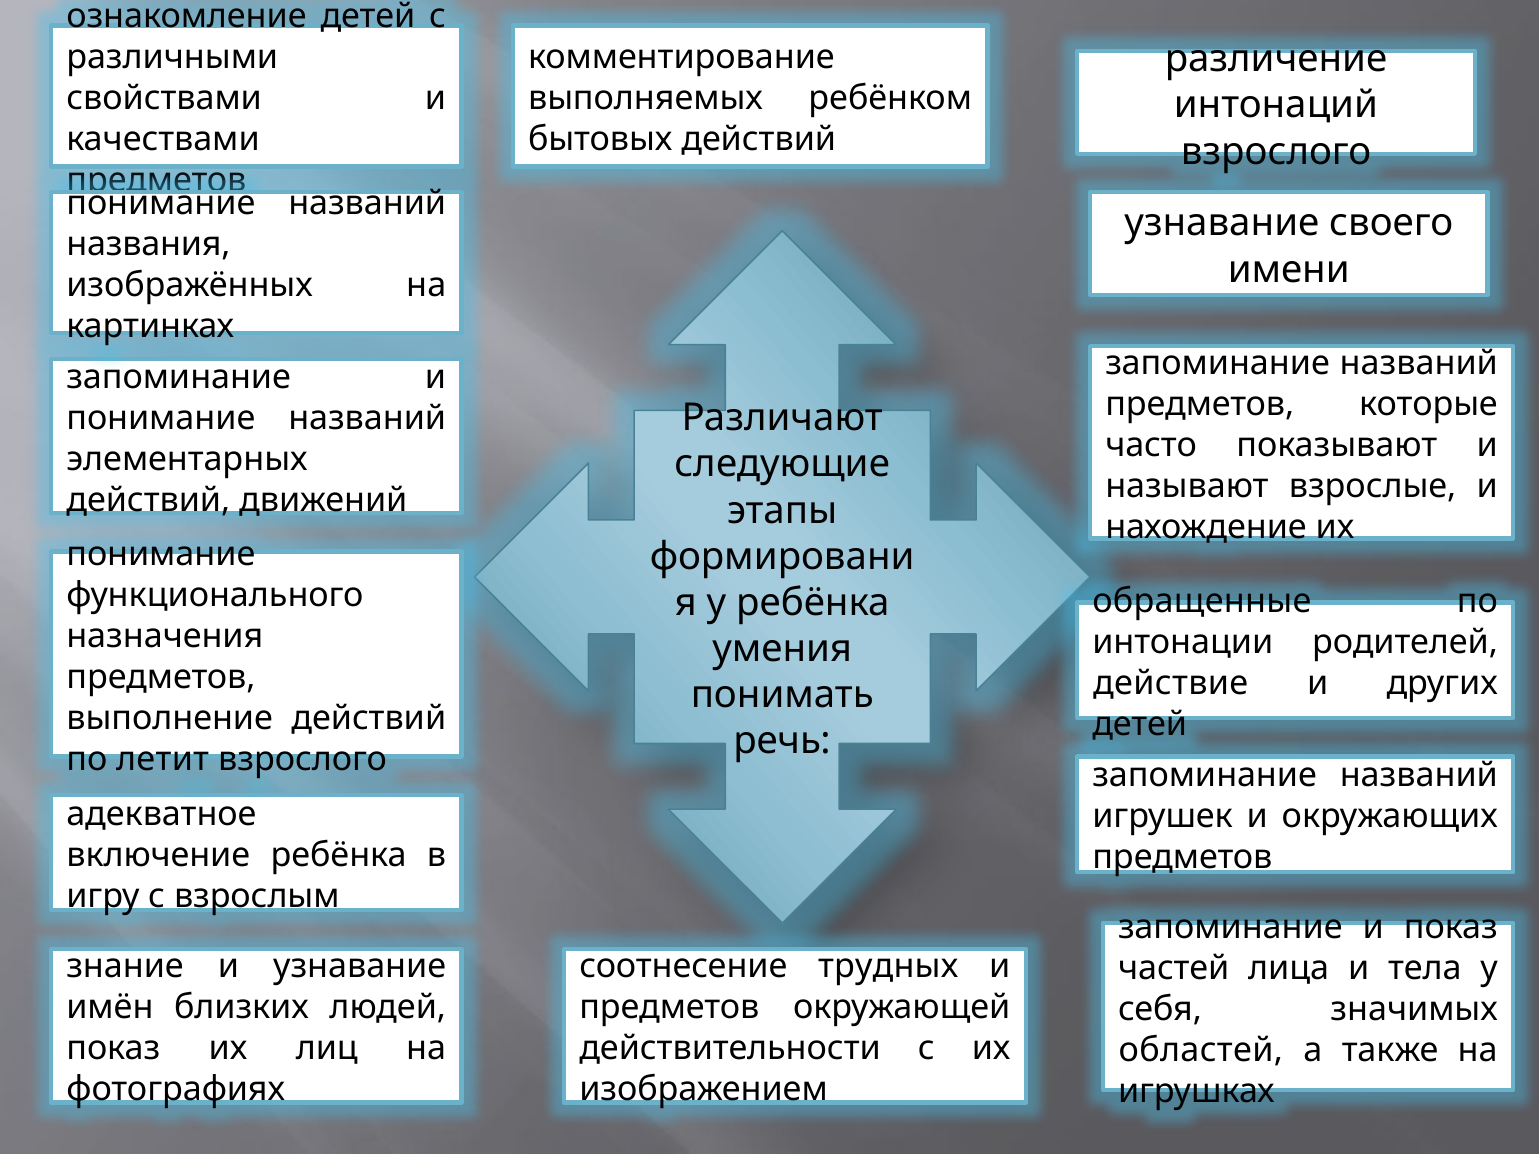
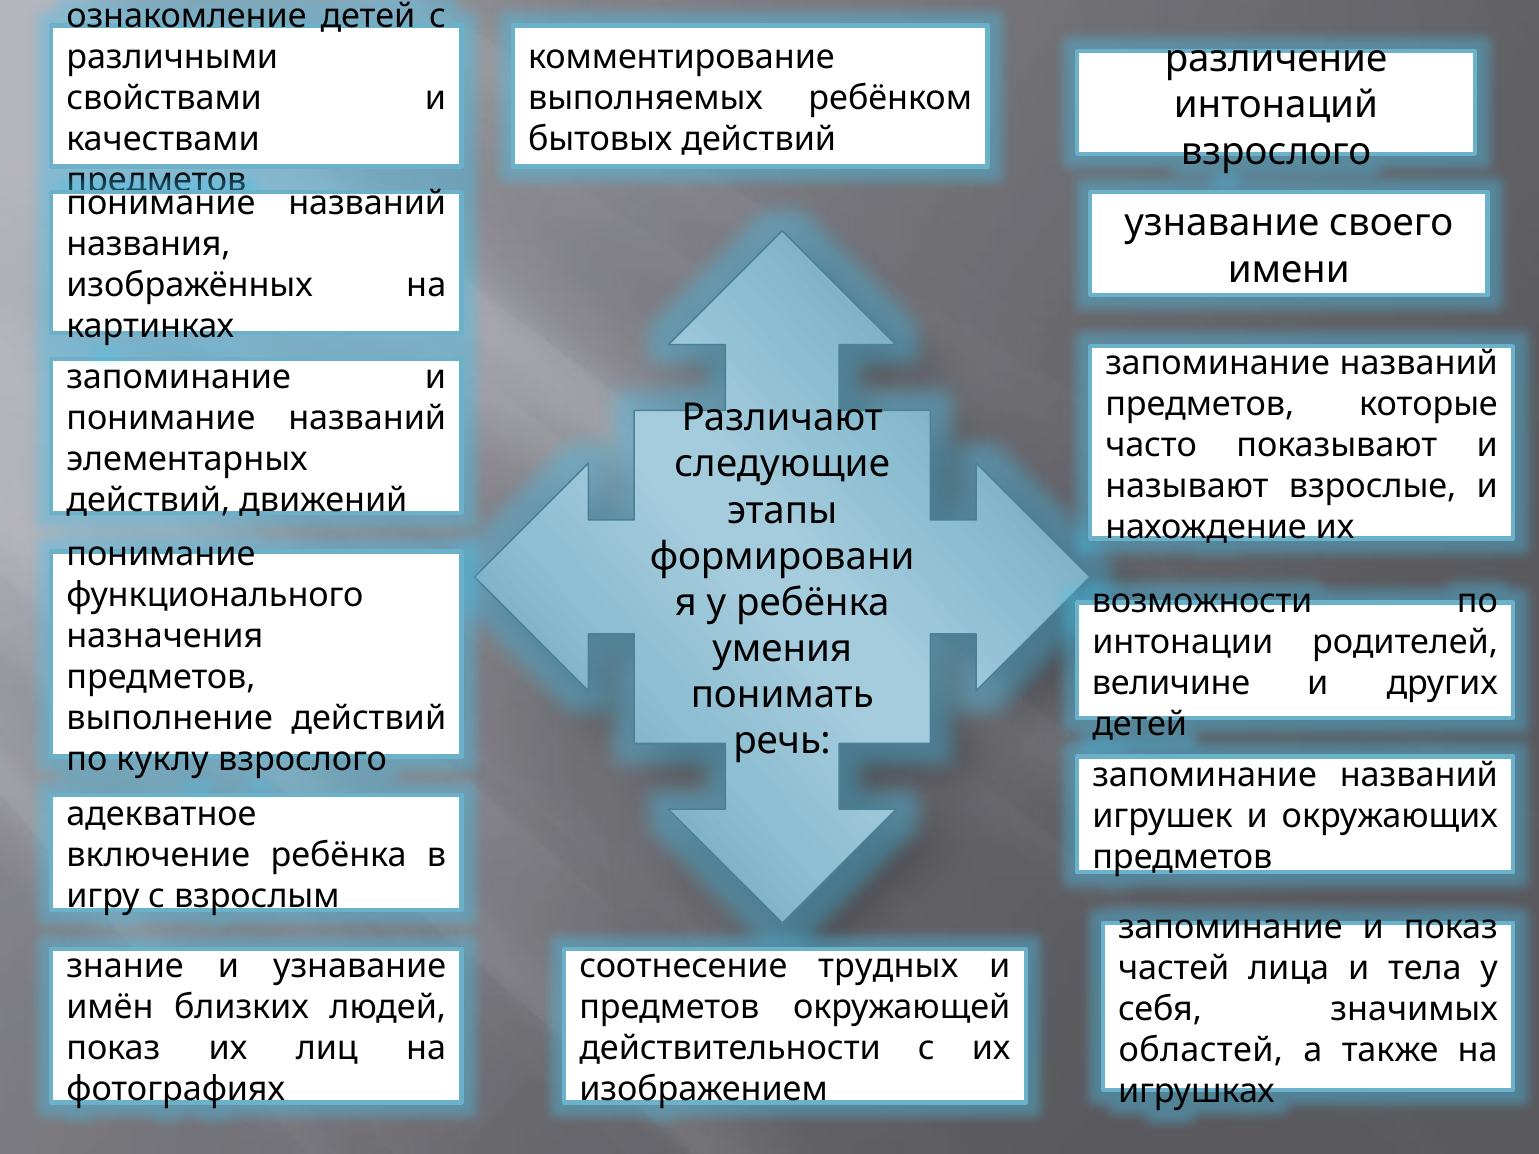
обращенные: обращенные -> возможности (1202, 601)
действие: действие -> величине (1171, 683)
летит: летит -> куклу (163, 759)
